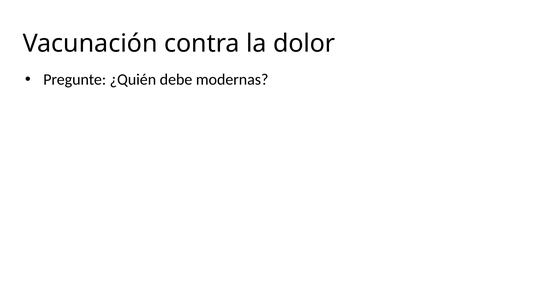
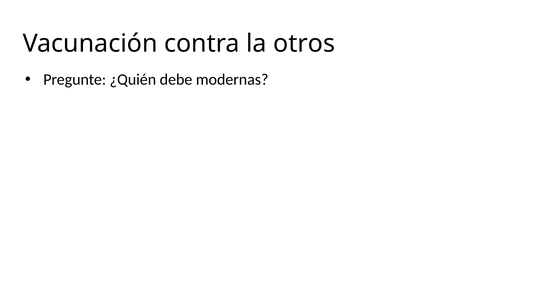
dolor: dolor -> otros (304, 44)
